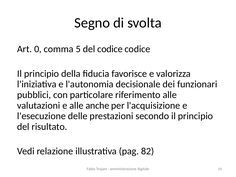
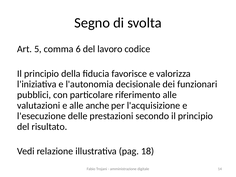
0: 0 -> 5 (38, 49)
5: 5 -> 6 (78, 49)
del codice: codice -> lavoro (110, 49)
82: 82 -> 18 (148, 151)
